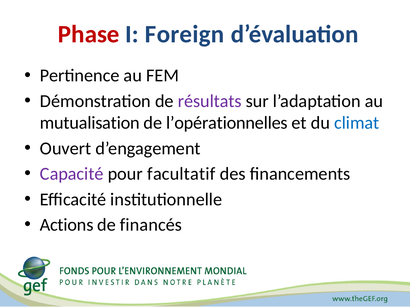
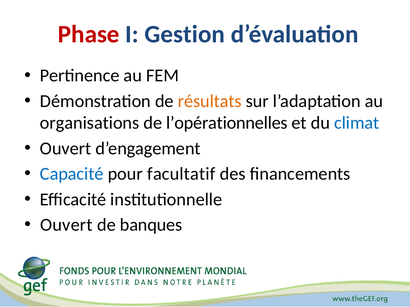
Foreign: Foreign -> Gestion (185, 34)
résultats colour: purple -> orange (210, 101)
mutualisation: mutualisation -> organisations (90, 123)
Capacité colour: purple -> blue (72, 174)
Actions: Actions -> Ouvert (66, 225)
financés: financés -> banques (151, 225)
